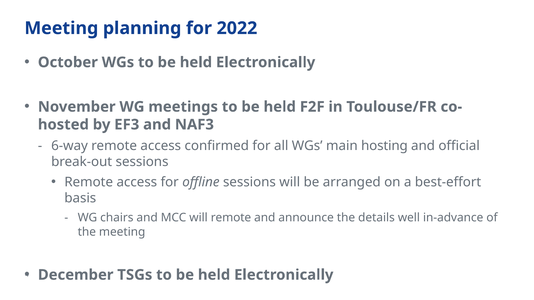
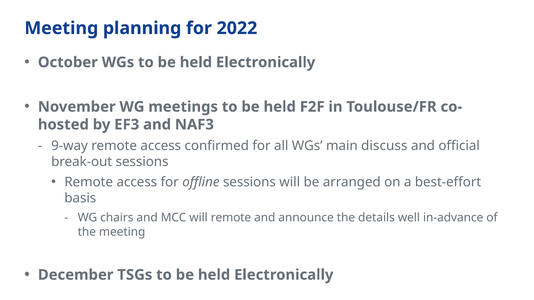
6-way: 6-way -> 9-way (70, 146)
hosting: hosting -> discuss (384, 146)
